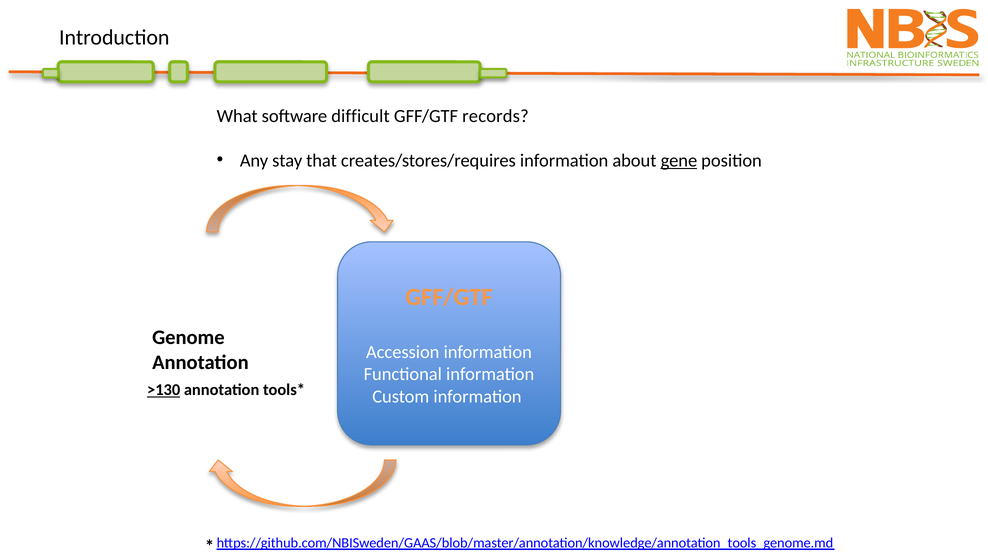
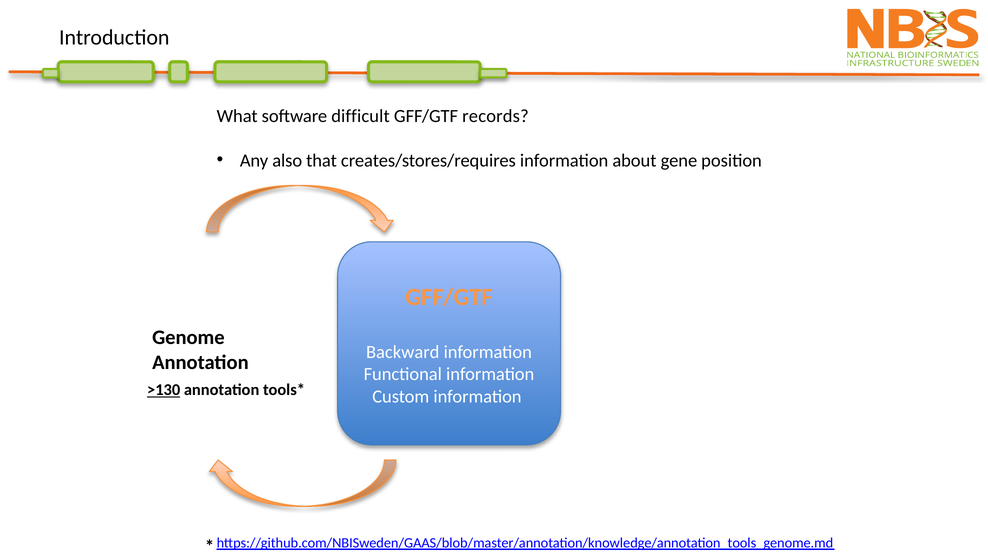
stay: stay -> also (287, 160)
gene underline: present -> none (679, 160)
Accession: Accession -> Backward (403, 352)
